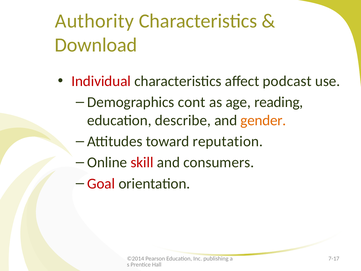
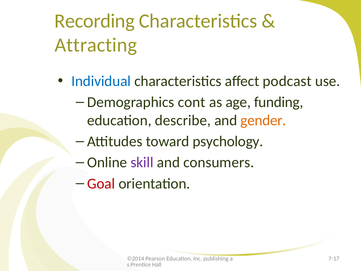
Authority: Authority -> Recording (95, 21)
Download: Download -> Attracting (96, 45)
Individual colour: red -> blue (101, 81)
reading: reading -> funding (279, 102)
reputation: reputation -> psychology (228, 141)
skill colour: red -> purple (142, 162)
